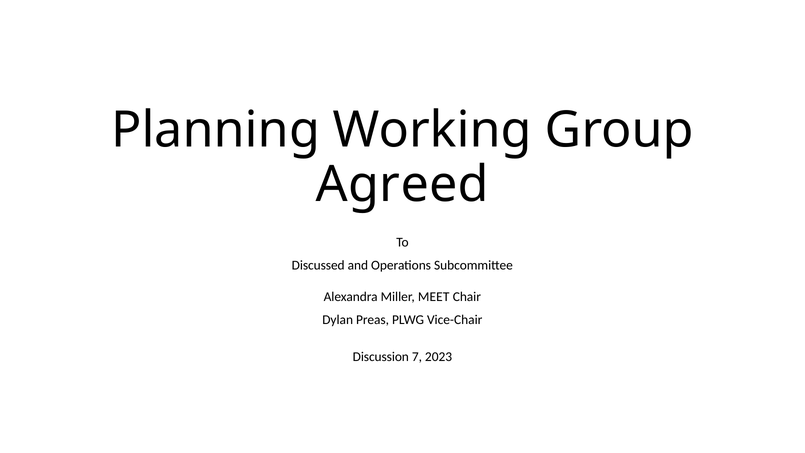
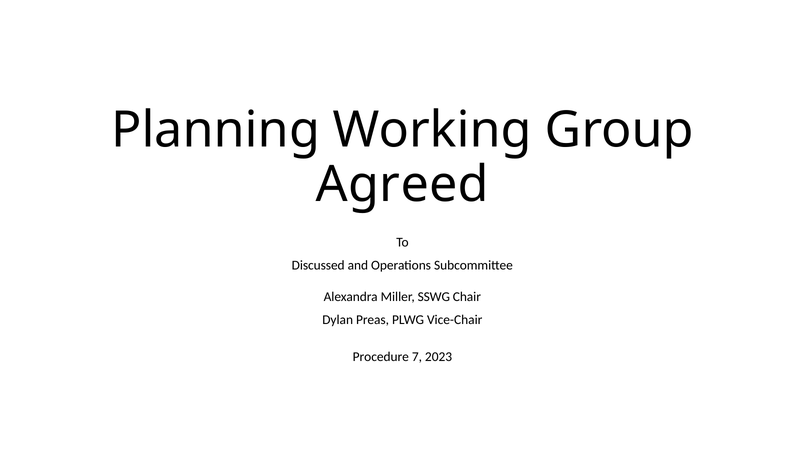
MEET: MEET -> SSWG (434, 297)
Discussion: Discussion -> Procedure (381, 357)
